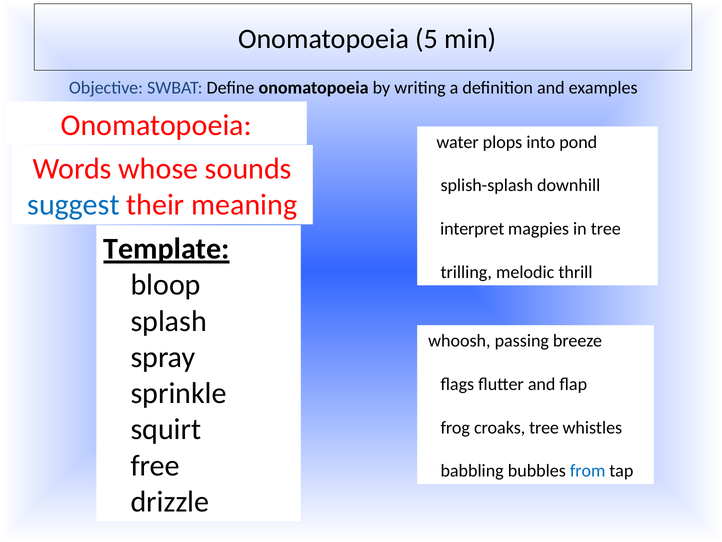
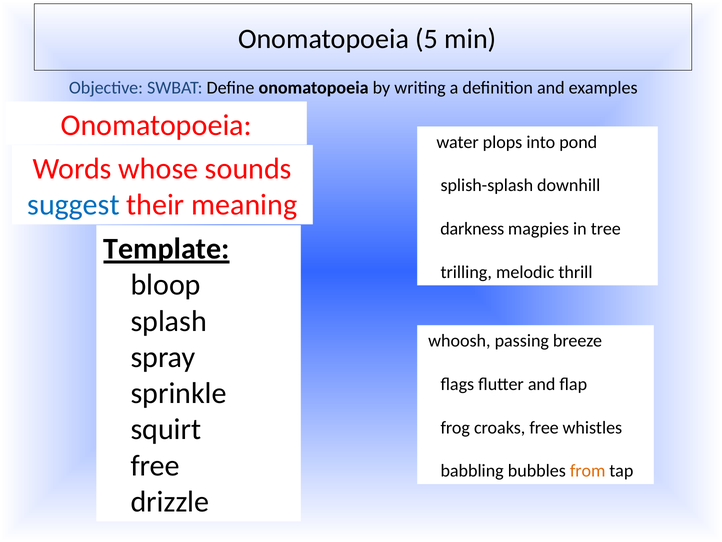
interpret: interpret -> darkness (472, 229)
croaks tree: tree -> free (544, 427)
from colour: blue -> orange (588, 470)
